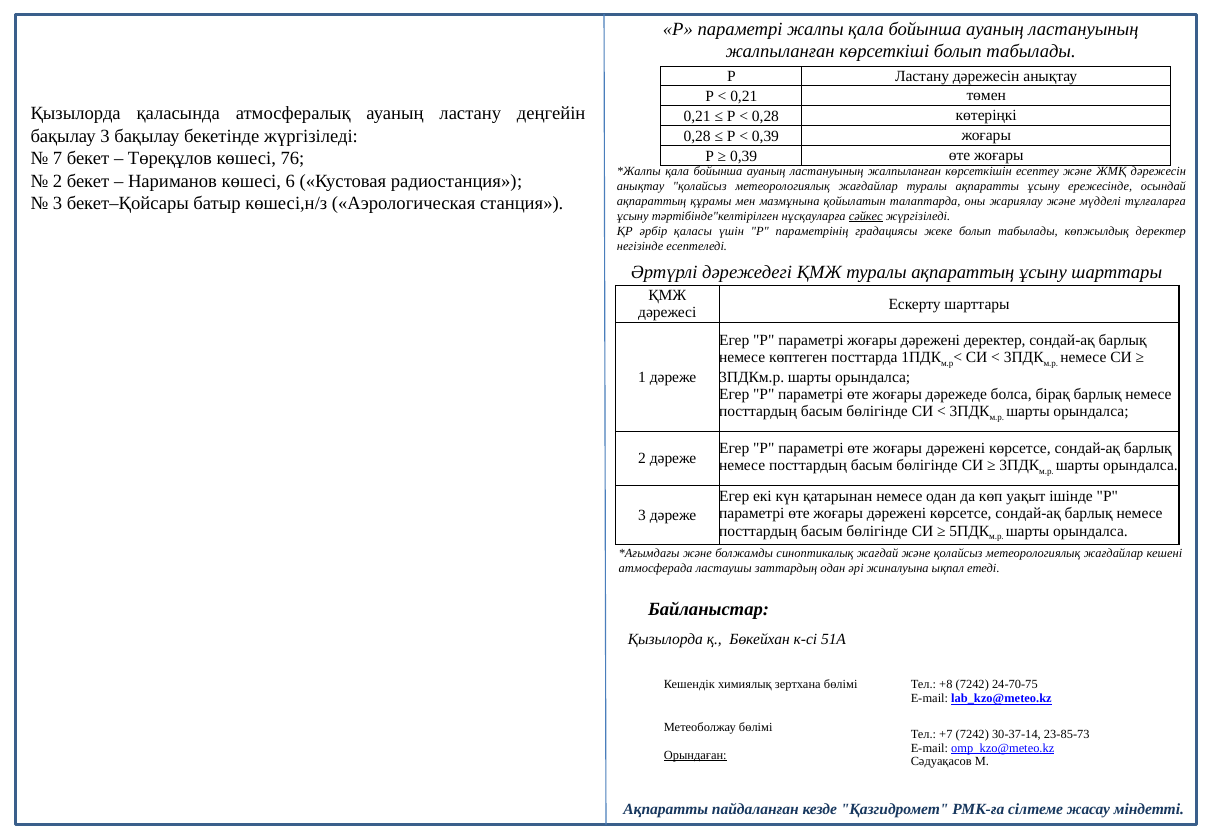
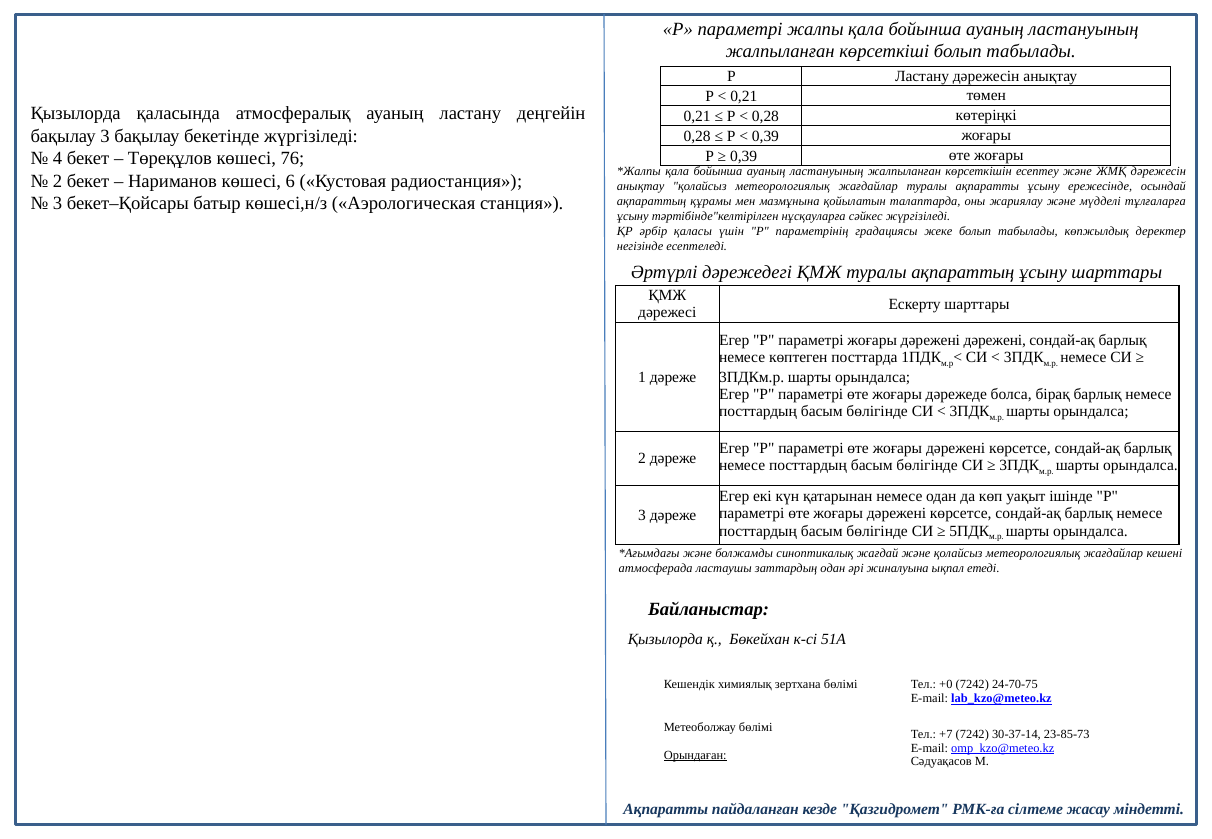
7: 7 -> 4 (58, 159)
сәйкес underline: present -> none (866, 216)
дәрежені деректер: деректер -> дәрежені (995, 340)
+8: +8 -> +0 (946, 685)
